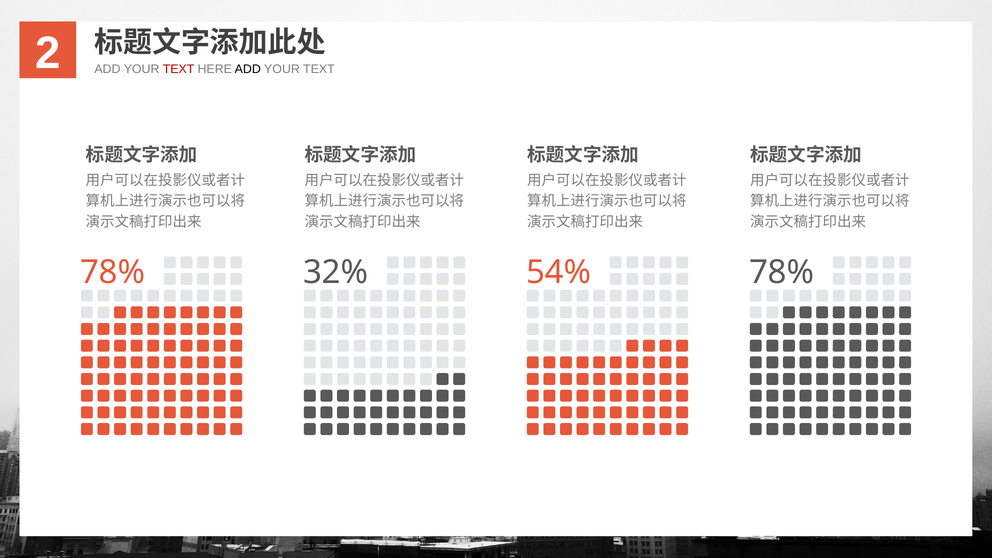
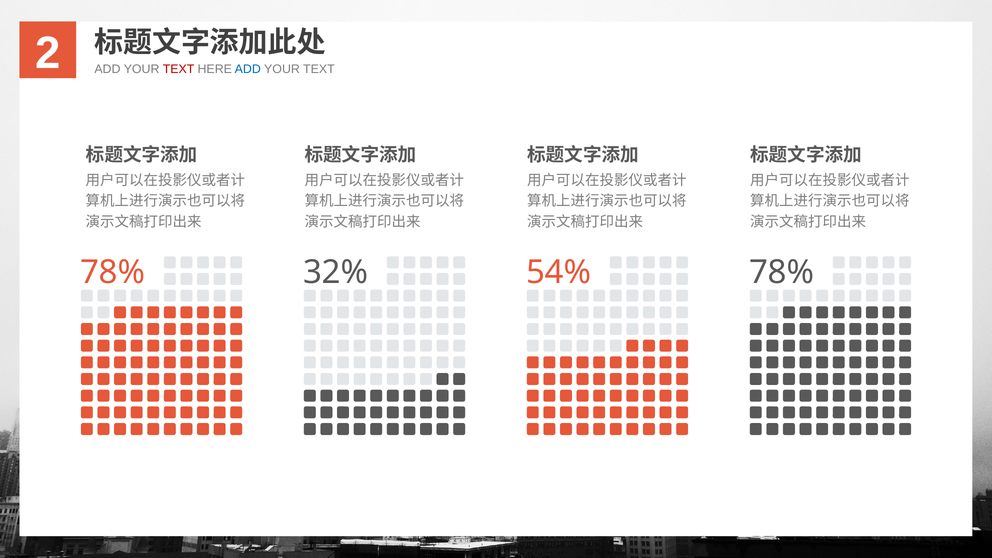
ADD colour: black -> blue (248, 69)
